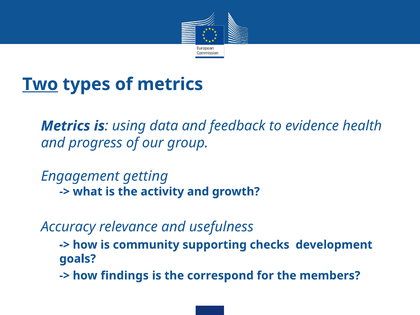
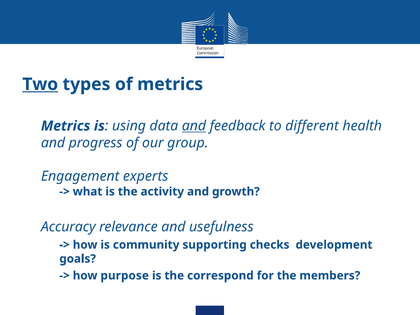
and underline: none -> present (194, 126)
evidence: evidence -> different (312, 126)
getting: getting -> experts (146, 176)
findings: findings -> purpose (125, 276)
